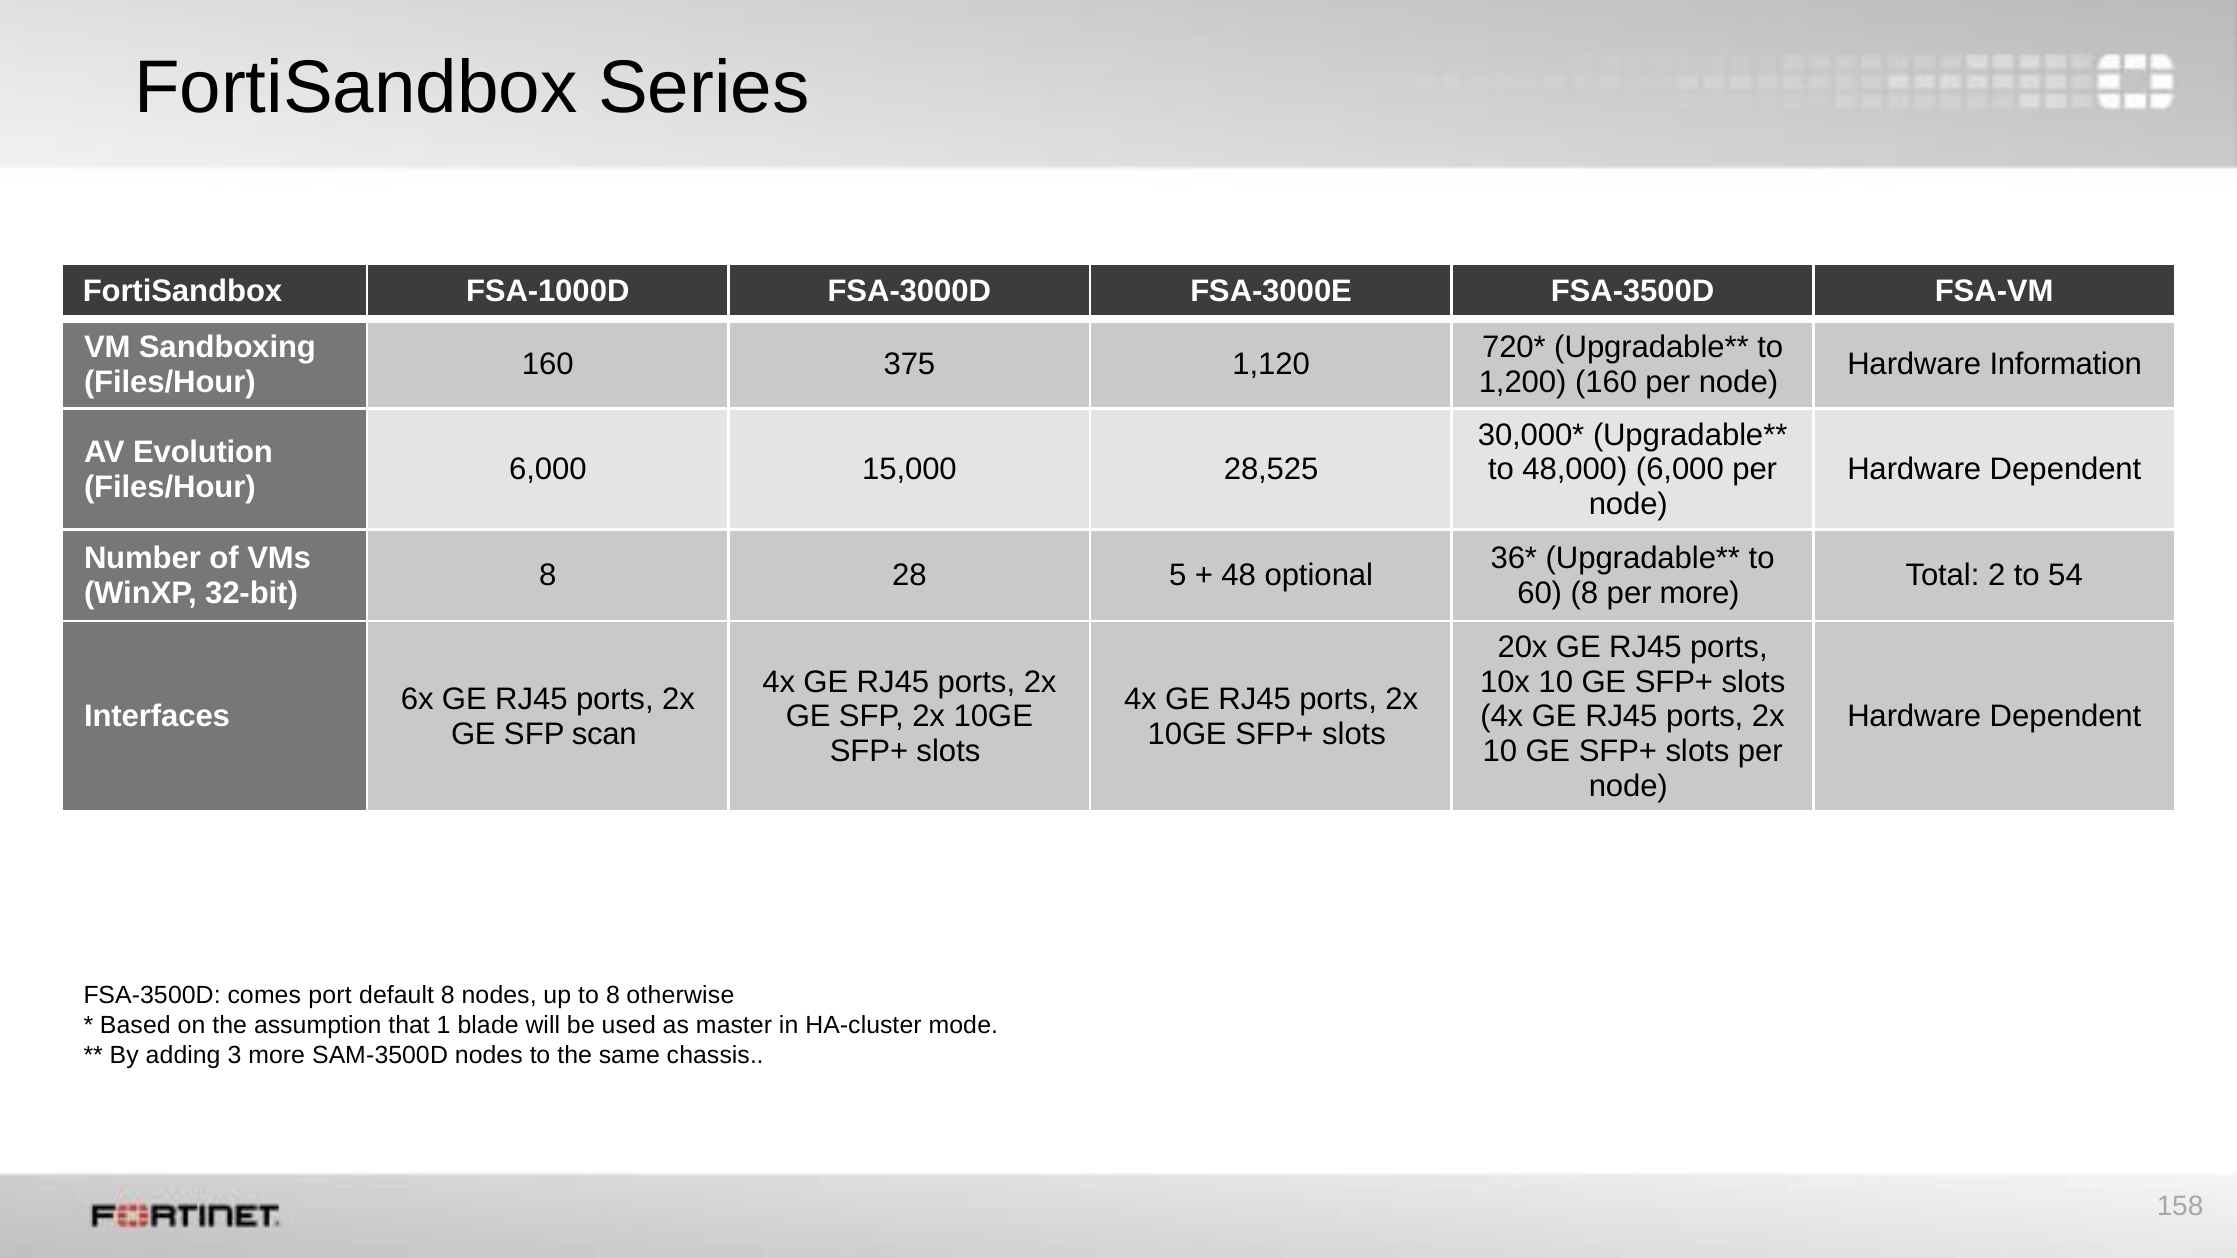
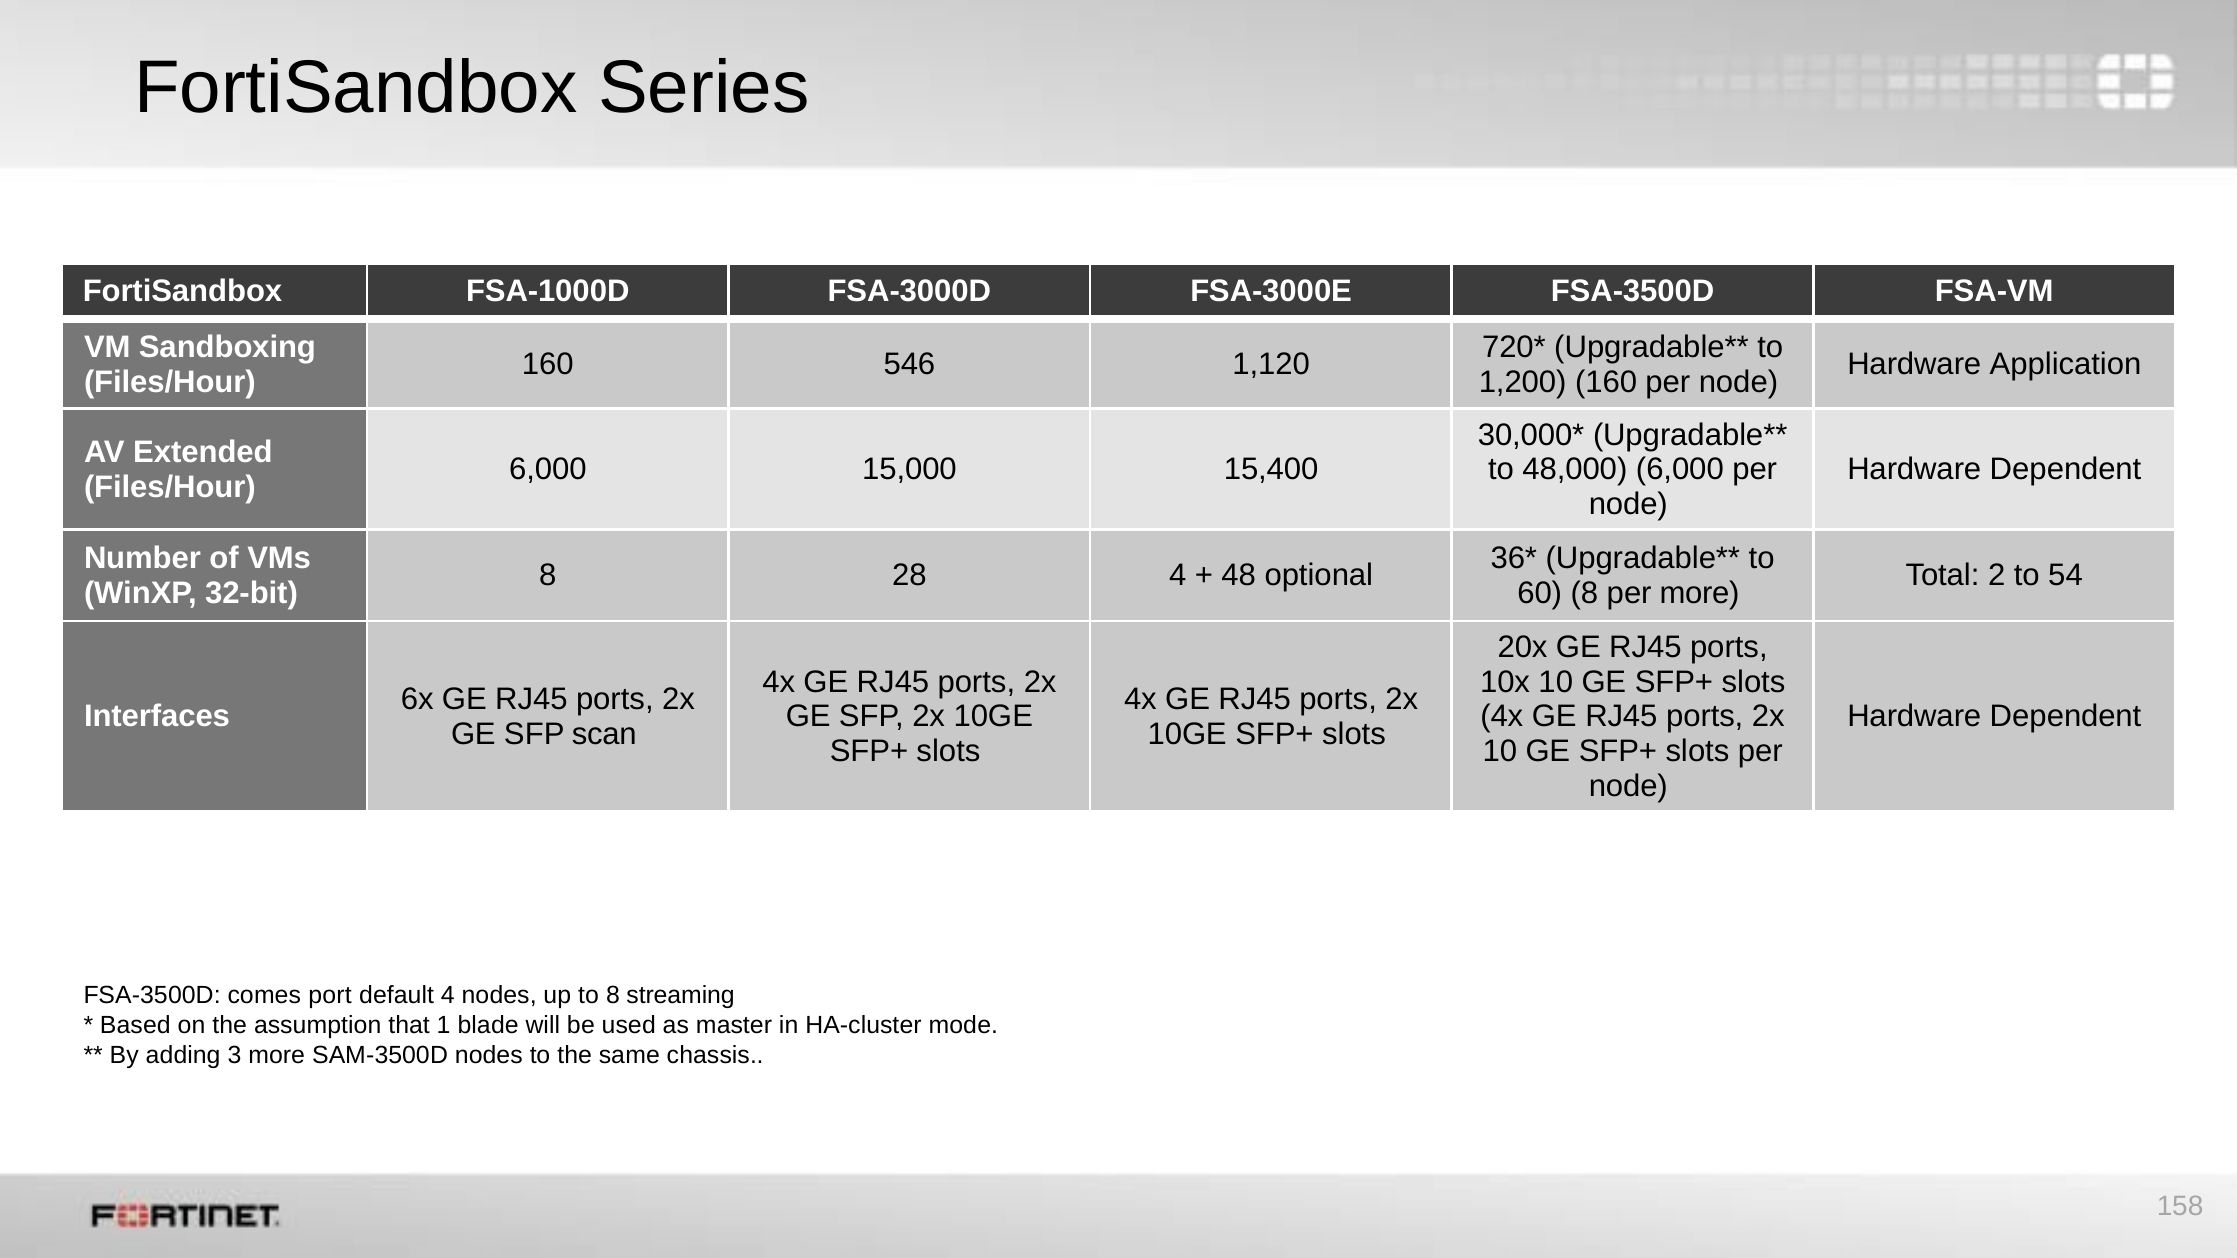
375: 375 -> 546 (909, 365)
Information: Information -> Application (2066, 365)
Evolution: Evolution -> Extended (203, 452)
28,525: 28,525 -> 15,400 (1271, 470)
28 5: 5 -> 4 (1178, 576)
default 8: 8 -> 4 (448, 996)
otherwise: otherwise -> streaming (681, 996)
